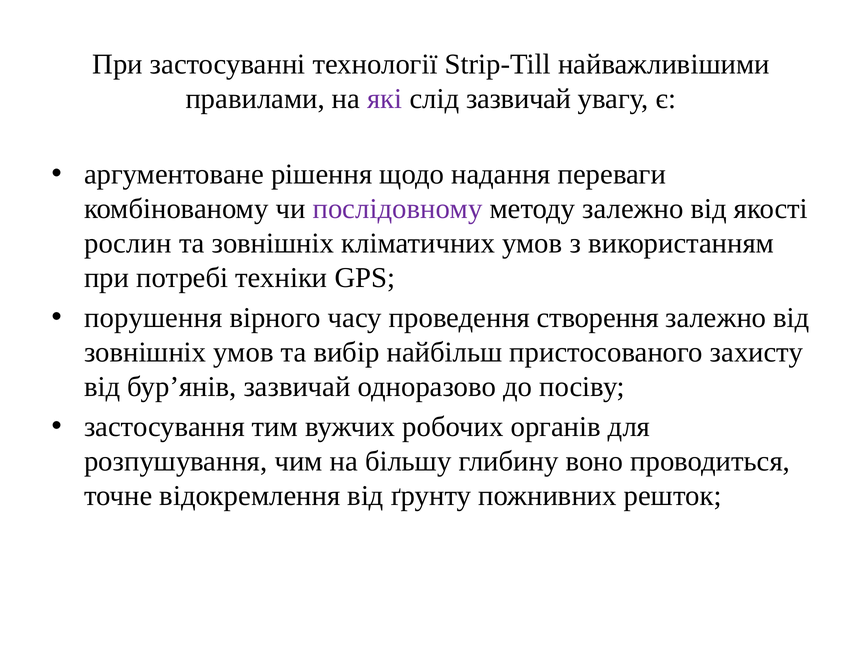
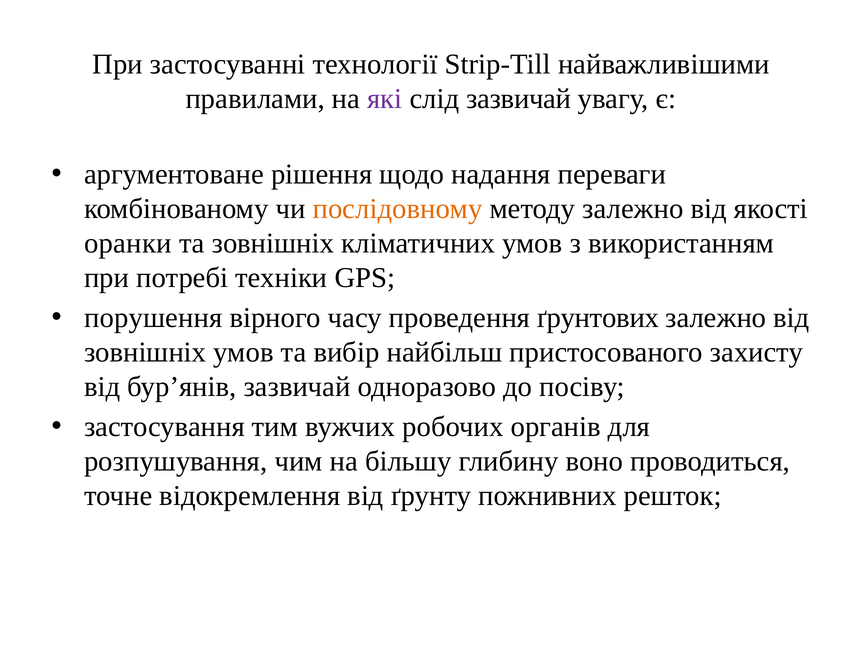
послідовному colour: purple -> orange (398, 209)
рослин: рослин -> оранки (128, 243)
створення: створення -> ґрунтових (598, 318)
